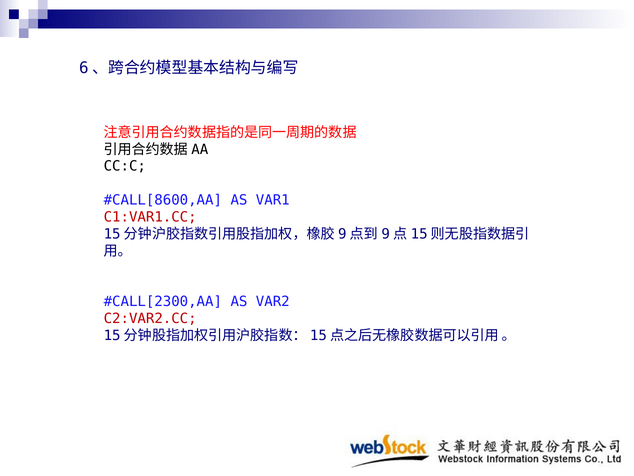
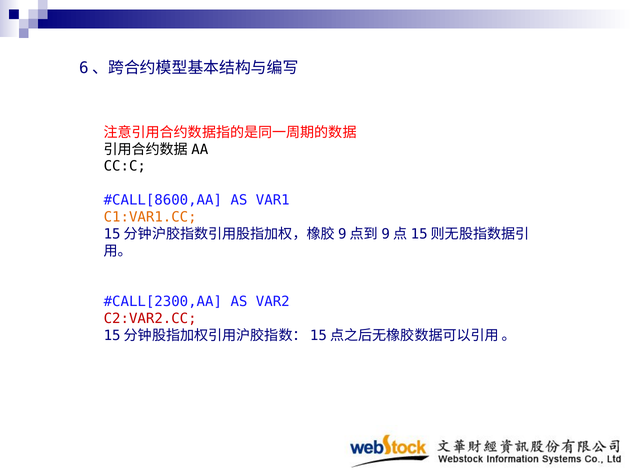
C1:VAR1.CC colour: red -> orange (150, 217)
